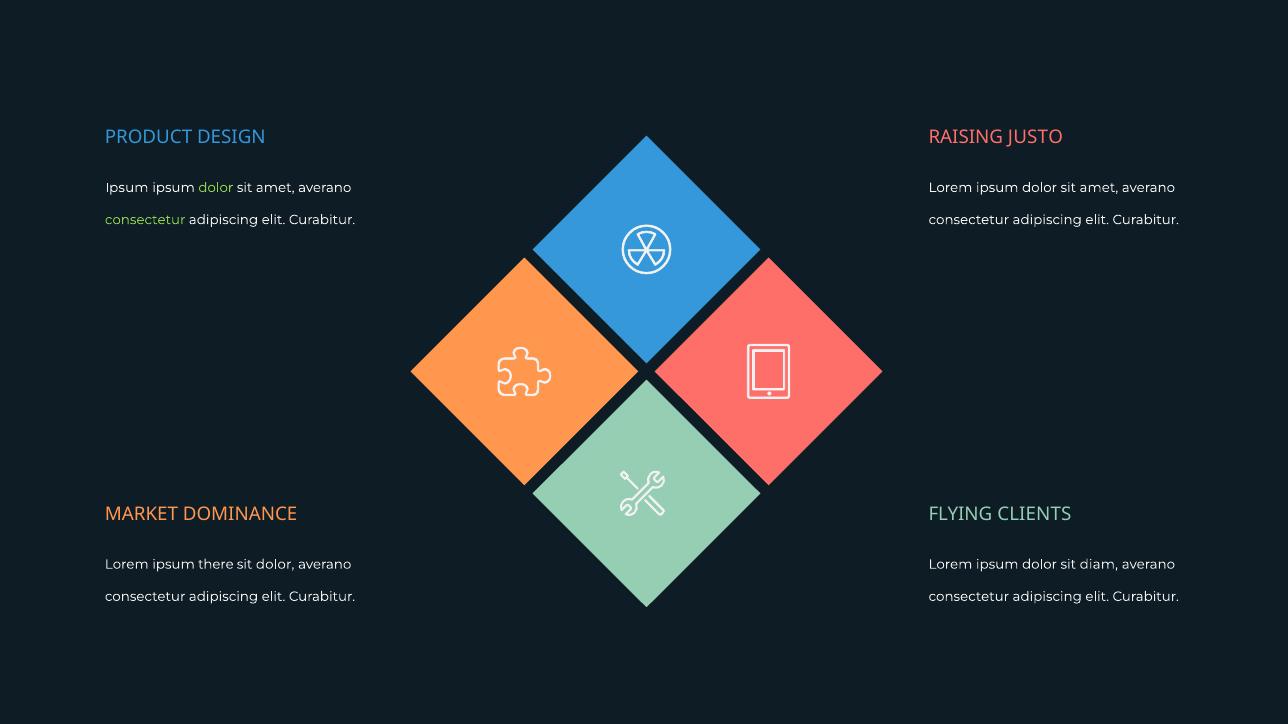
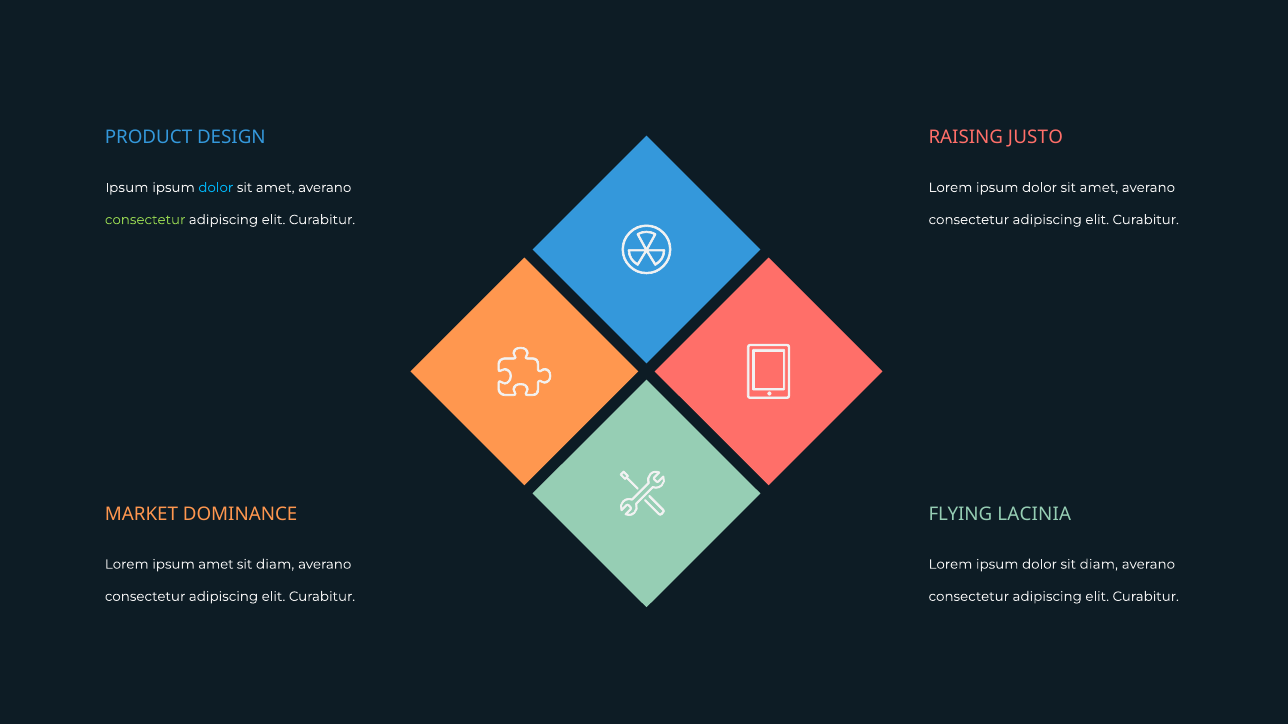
dolor colour: light green -> light blue (216, 188)
CLIENTS: CLIENTS -> LACINIA (1034, 515)
ipsum there: there -> amet (216, 565)
dolor: dolor -> diam (275, 565)
